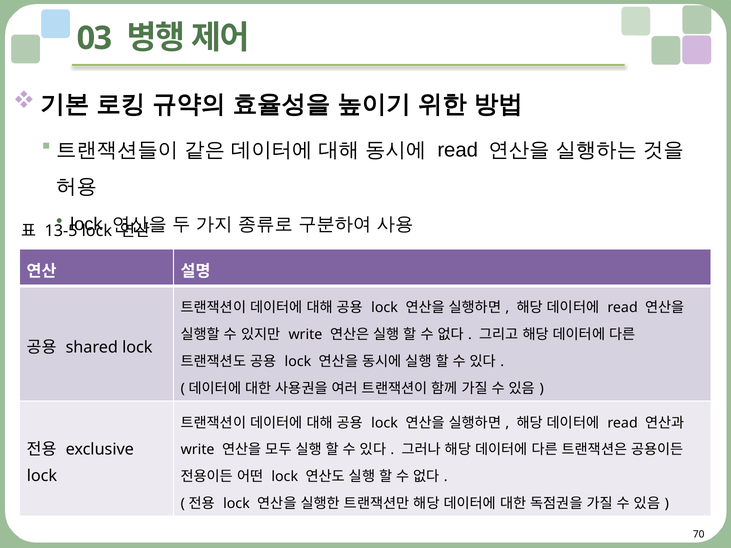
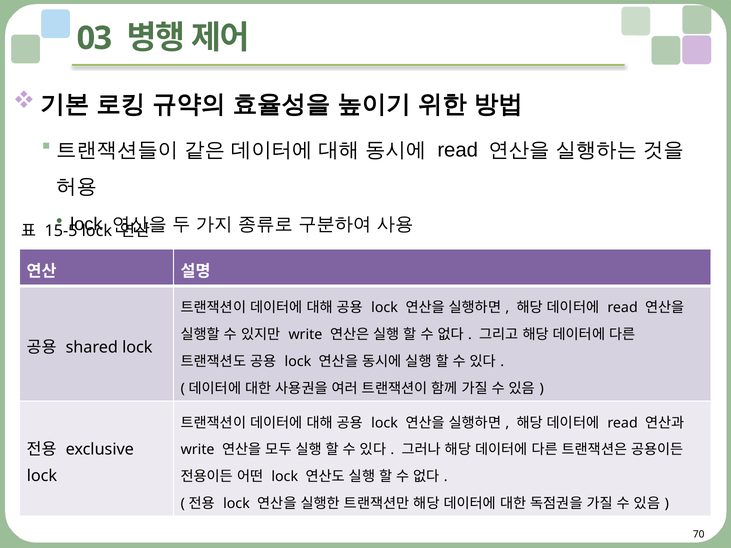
13-5: 13-5 -> 15-5 (61, 231)
